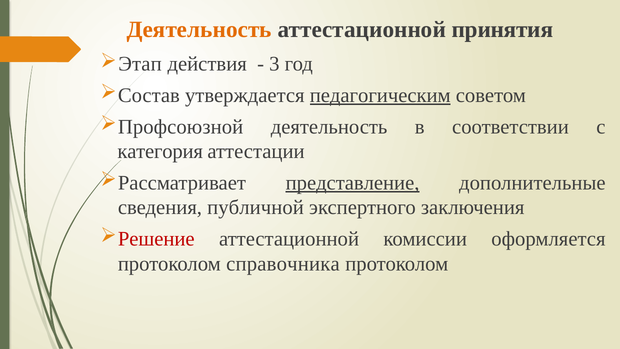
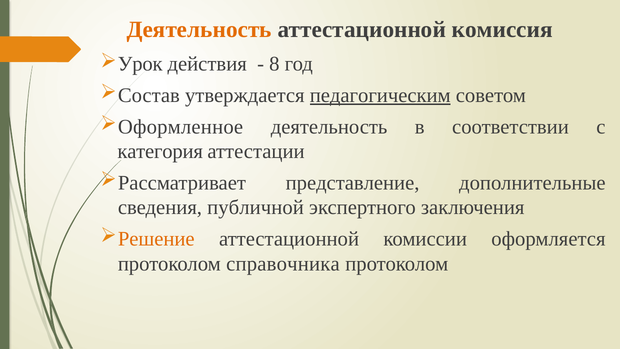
принятия: принятия -> комиссия (502, 30)
Этап: Этап -> Урок (140, 64)
3: 3 -> 8 (274, 64)
Профсоюзной: Профсоюзной -> Оформленное (181, 127)
представление underline: present -> none (353, 183)
Решение colour: red -> orange (156, 239)
